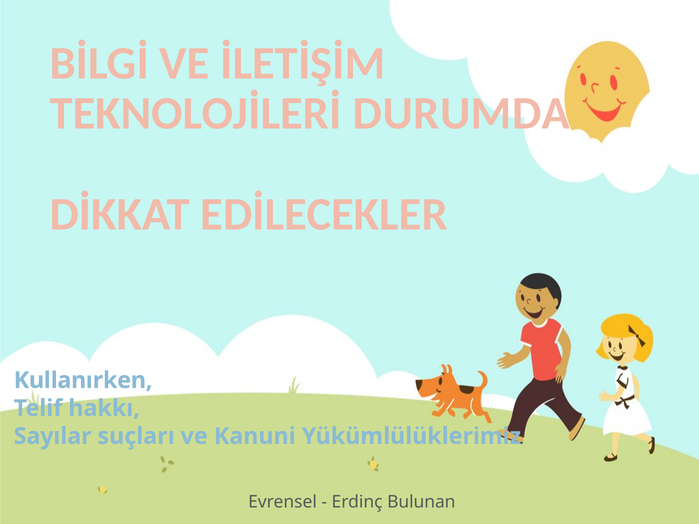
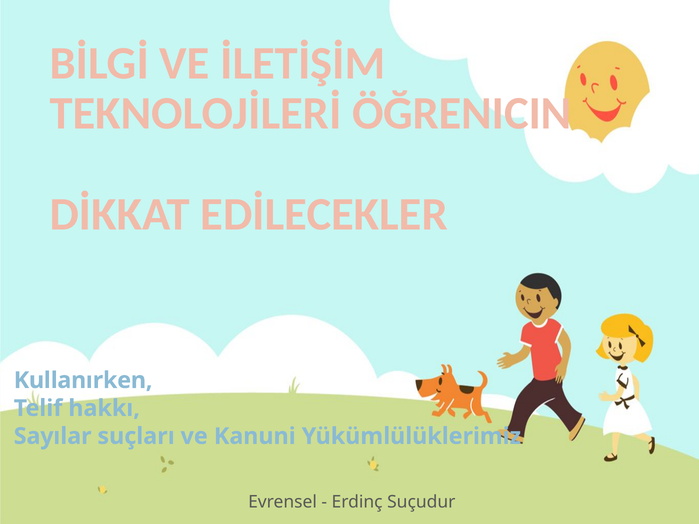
DURUMDA: DURUMDA -> ÖĞRENICIN (462, 114)
Bulunan: Bulunan -> Suçudur (421, 502)
